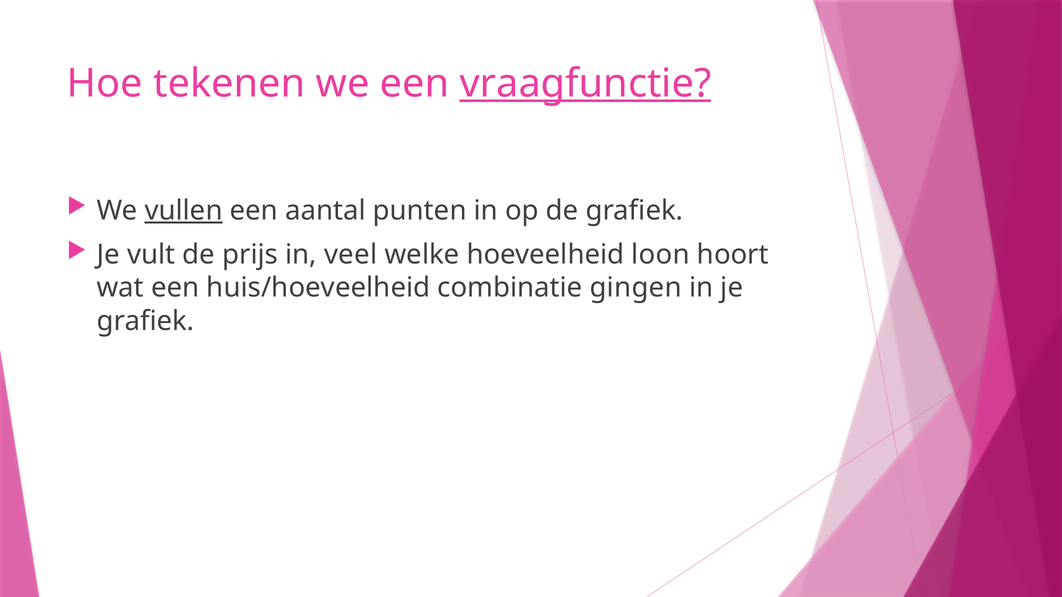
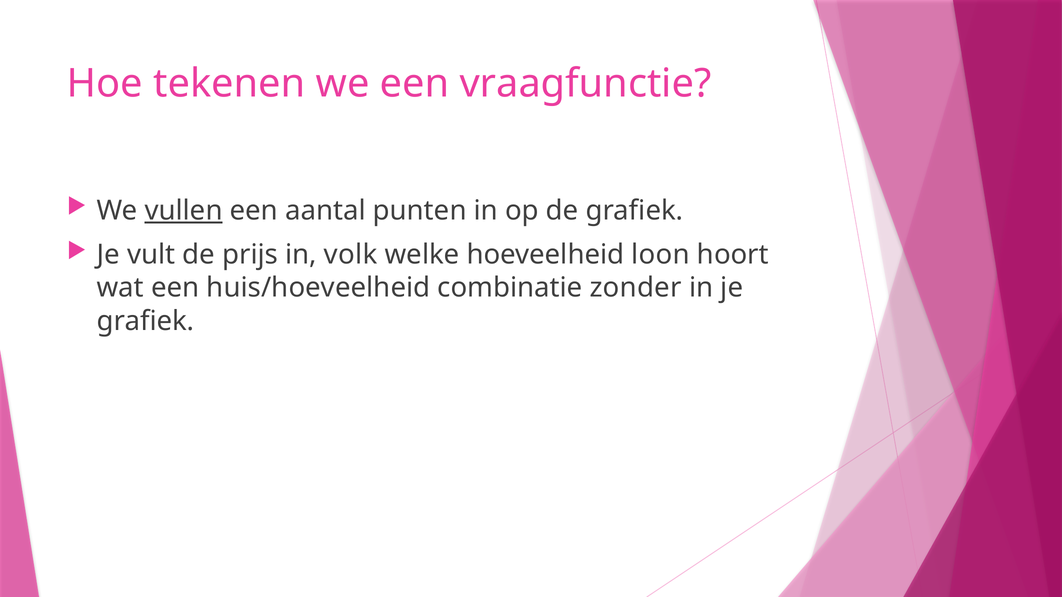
vraagfunctie underline: present -> none (586, 84)
veel: veel -> volk (351, 255)
gingen: gingen -> zonder (636, 288)
